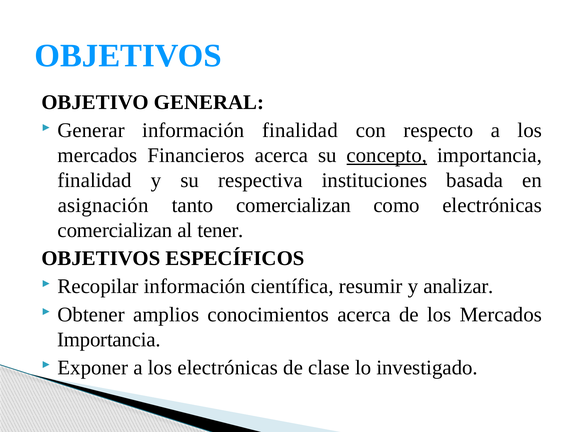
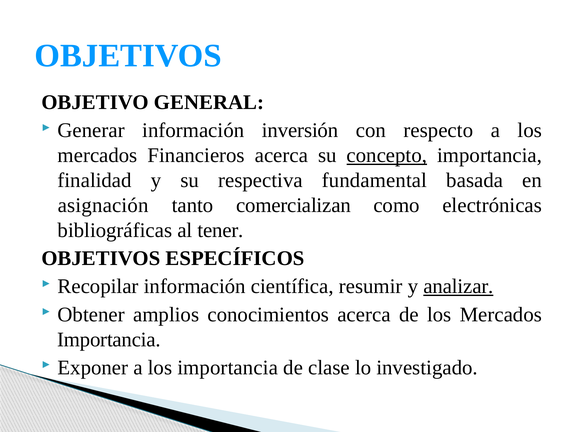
información finalidad: finalidad -> inversión (300, 131)
instituciones: instituciones -> fundamental (374, 181)
comercializan: comercializan -> bibliográficas (115, 231)
analizar underline: none -> present (458, 287)
los electrónicas: electrónicas -> importancia (228, 368)
